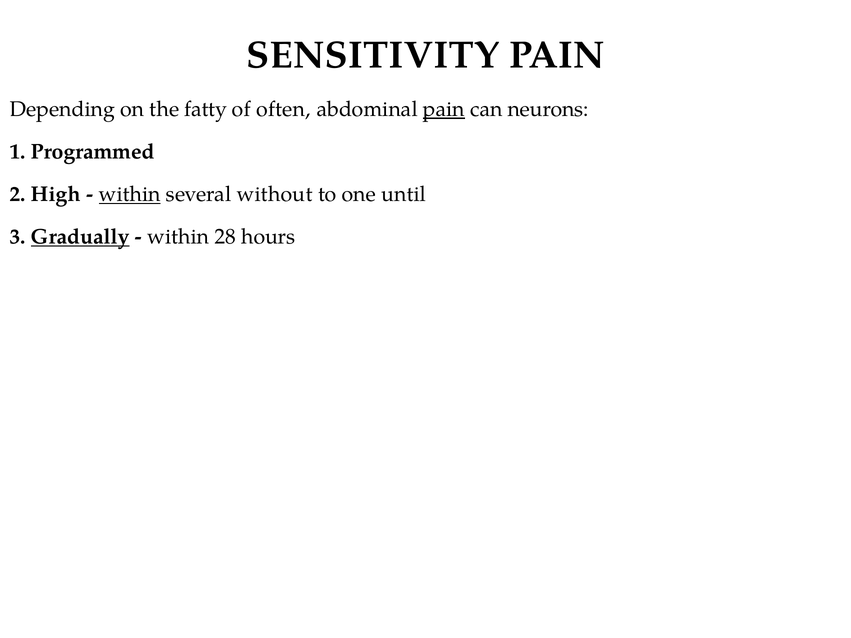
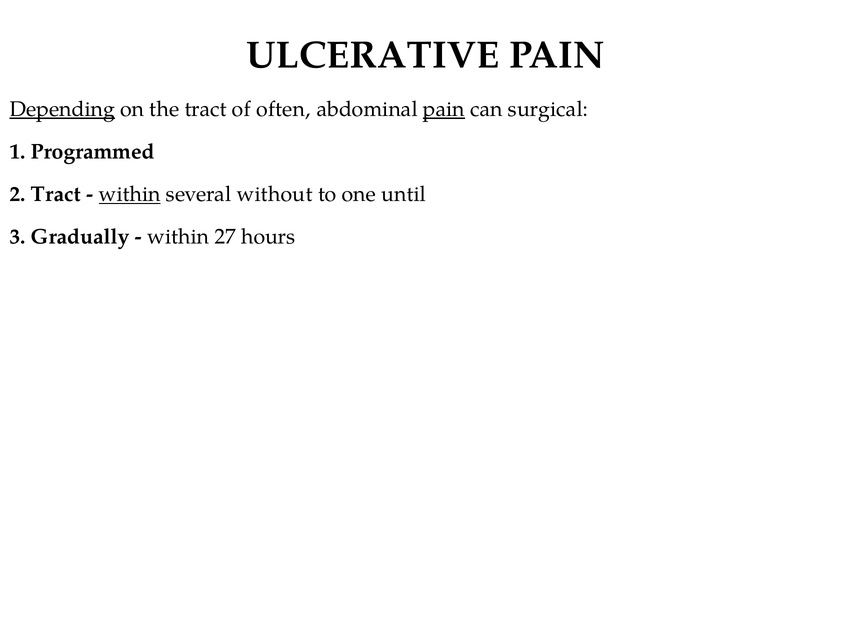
SENSITIVITY: SENSITIVITY -> ULCERATIVE (373, 55)
Depending underline: none -> present (62, 109)
the fatty: fatty -> tract (206, 109)
neurons: neurons -> surgical (548, 109)
2 High: High -> Tract (56, 194)
Gradually underline: present -> none (80, 237)
28: 28 -> 27 (225, 237)
